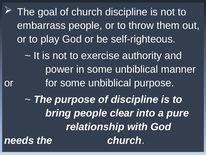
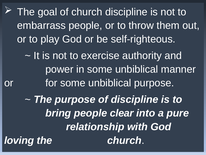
needs: needs -> loving (19, 140)
